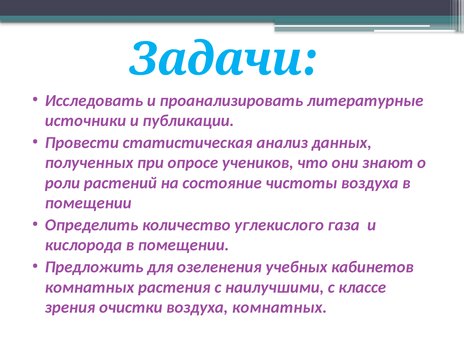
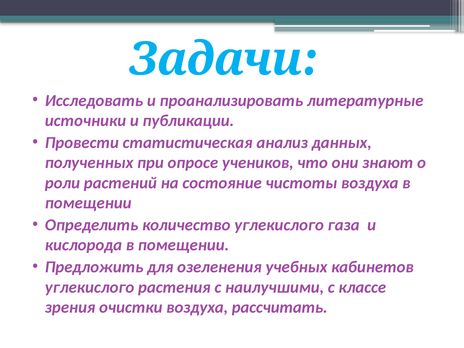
комнатных: комнатных -> углекислого (90, 287)
воздуха комнатных: комнатных -> рассчитать (280, 307)
